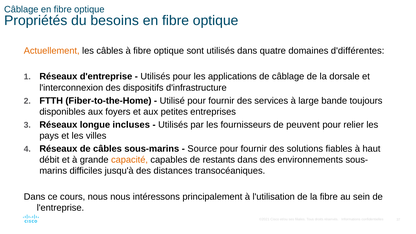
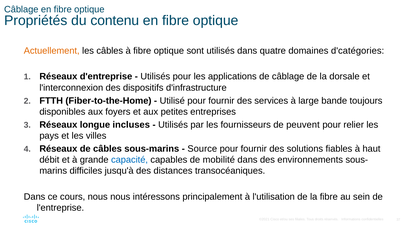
besoins: besoins -> contenu (115, 20)
d'différentes: d'différentes -> d'catégories (358, 51)
capacité colour: orange -> blue (130, 160)
restants: restants -> mobilité (219, 160)
